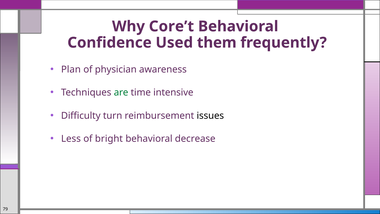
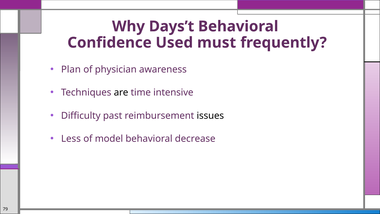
Core’t: Core’t -> Days’t (172, 26)
them: them -> must (217, 43)
are colour: green -> black (121, 92)
turn: turn -> past (113, 116)
bright: bright -> model (109, 139)
